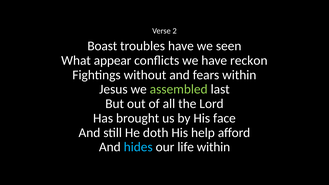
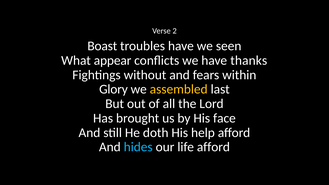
reckon: reckon -> thanks (249, 60)
Jesus: Jesus -> Glory (113, 89)
assembled colour: light green -> yellow (179, 89)
life within: within -> afford (213, 147)
